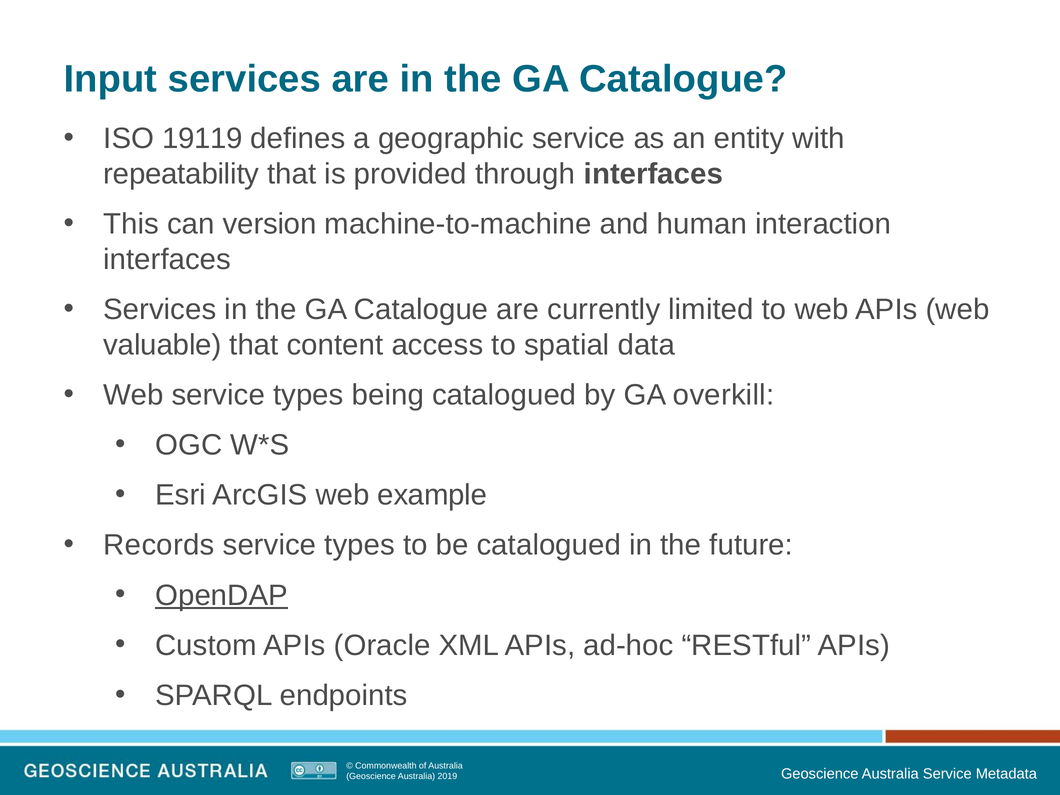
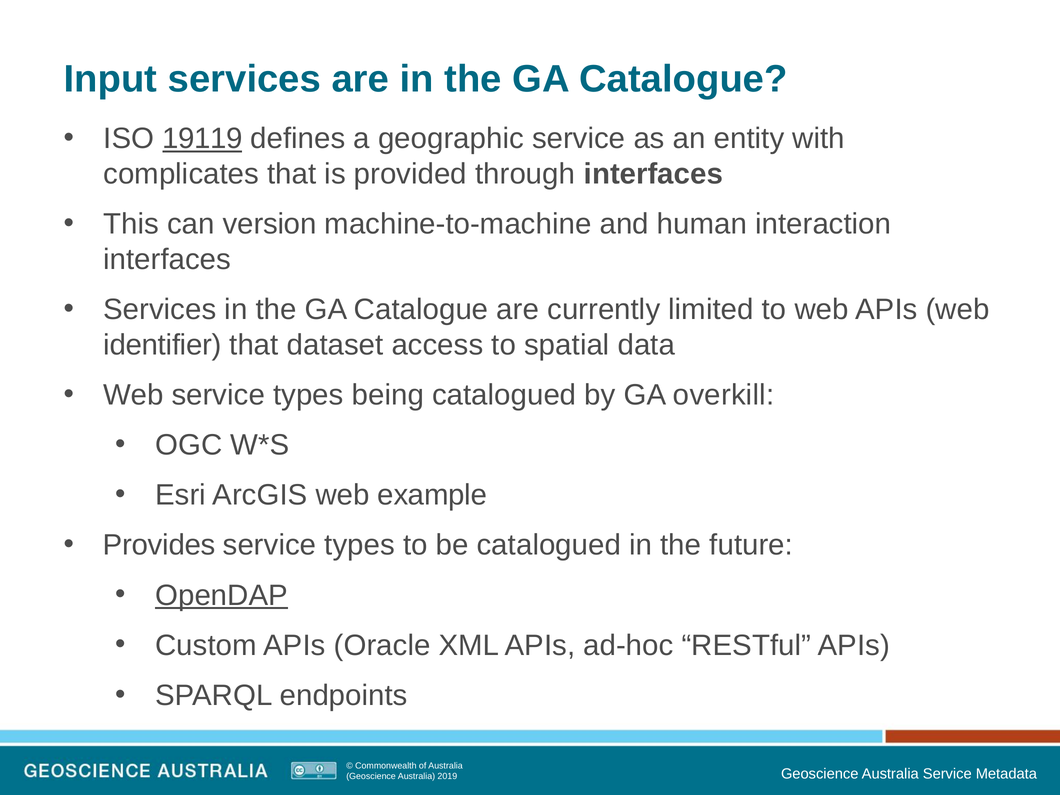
19119 underline: none -> present (202, 139)
repeatability: repeatability -> complicates (181, 174)
valuable: valuable -> identifier (162, 345)
content: content -> dataset (335, 345)
Records: Records -> Provides (159, 545)
